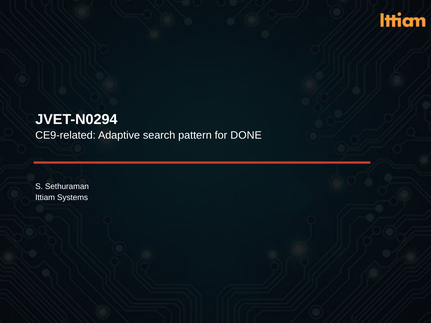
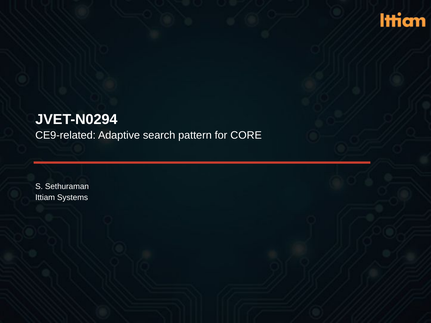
DONE: DONE -> CORE (246, 135)
